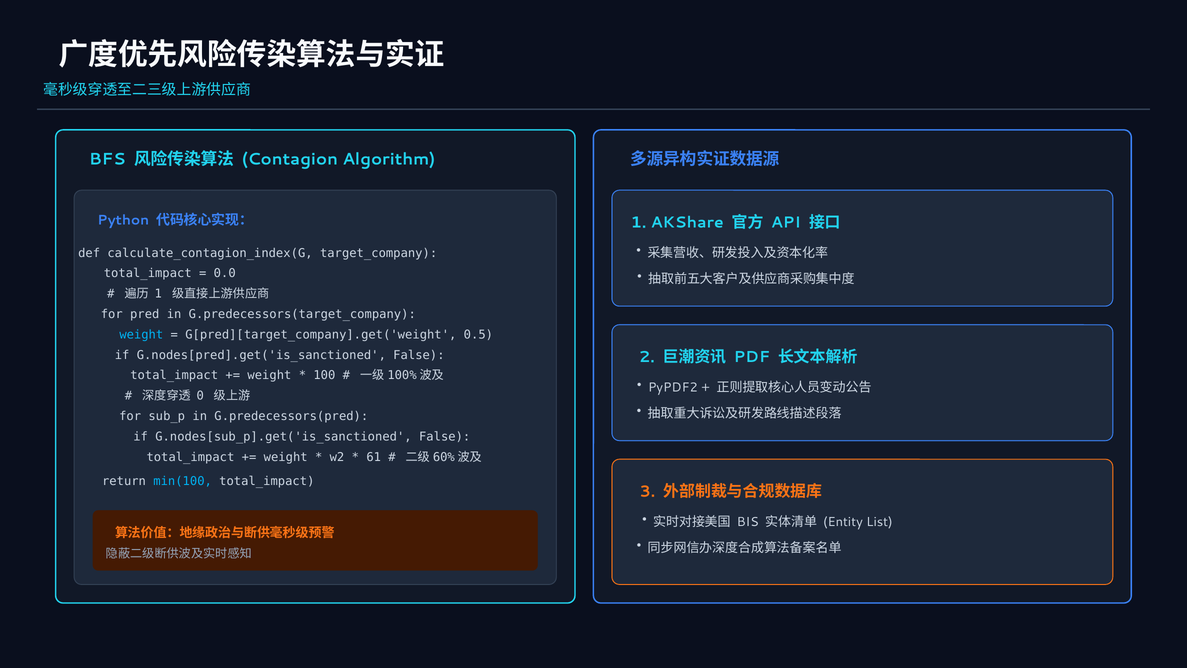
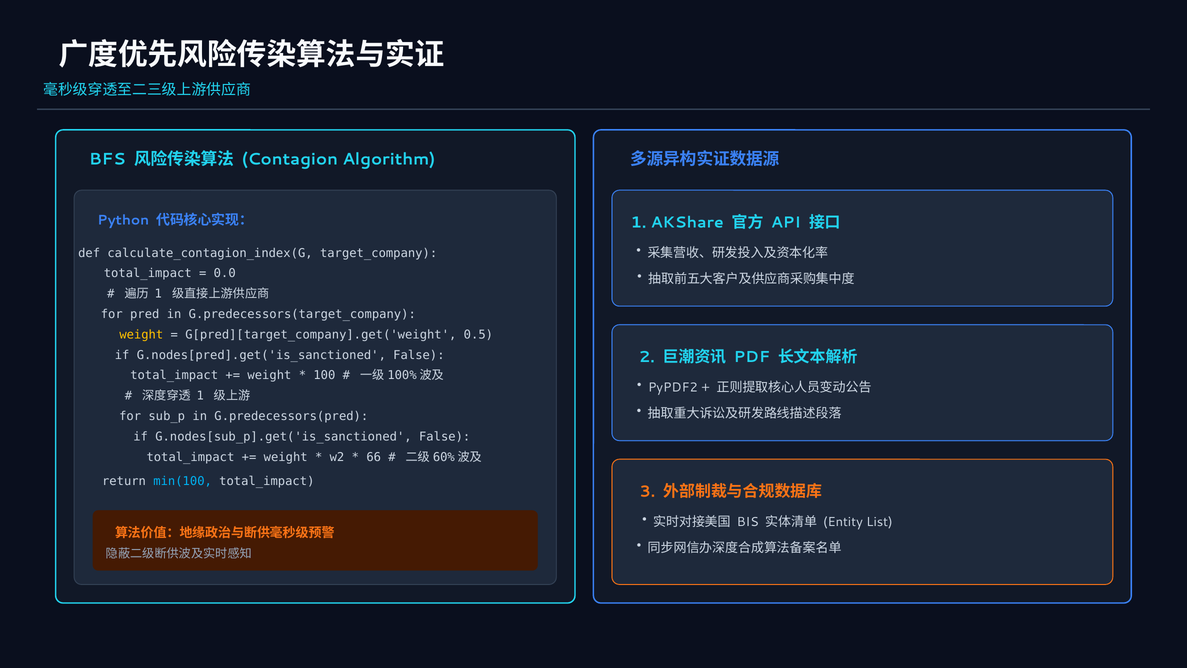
weight colour: light blue -> yellow (141, 334)
0: 0 -> 1 (200, 396)
61: 61 -> 66 (374, 457)
